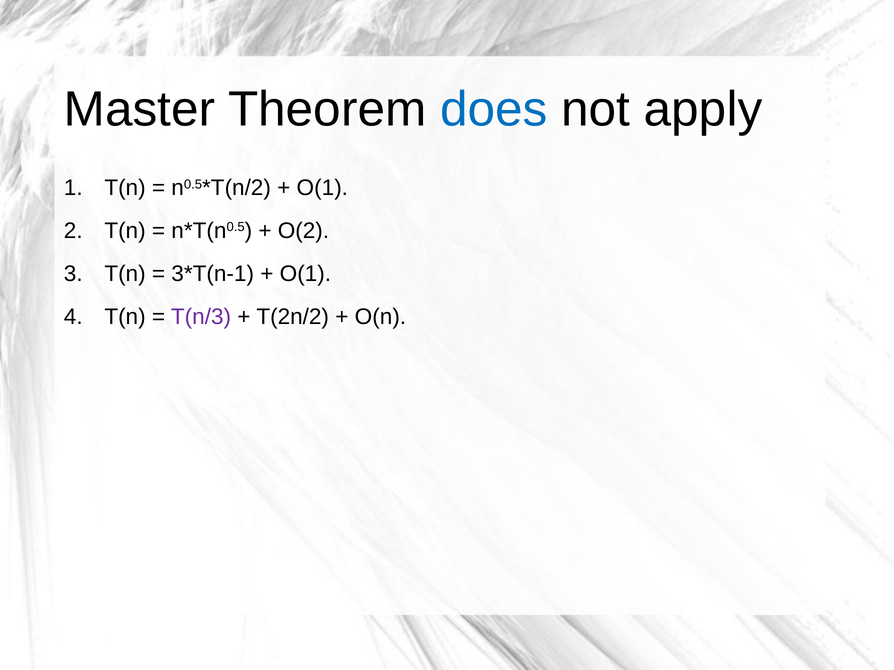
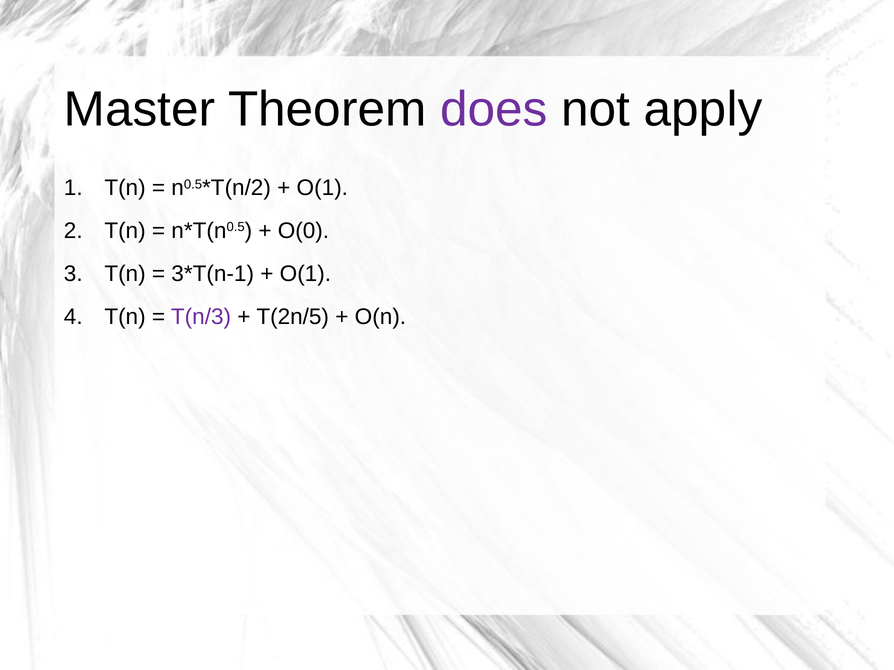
does colour: blue -> purple (494, 110)
O(2: O(2 -> O(0 (303, 231)
T(2n/2: T(2n/2 -> T(2n/5 (293, 317)
